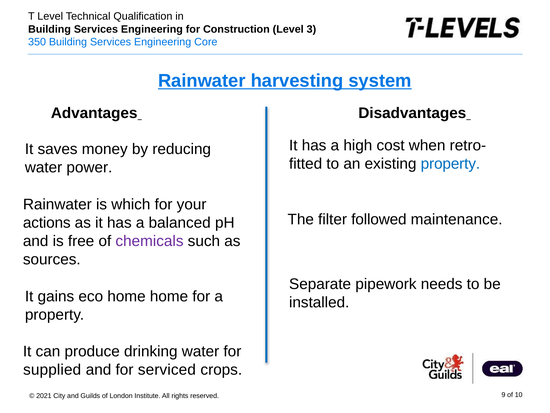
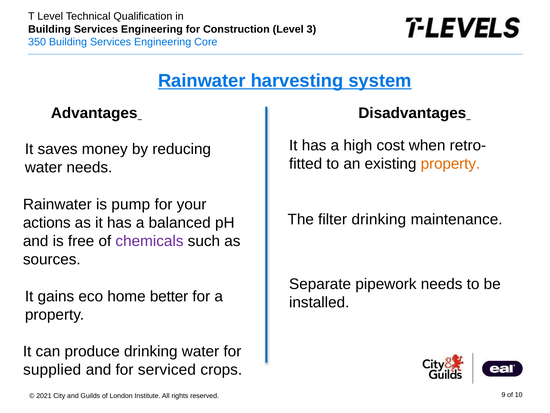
property colour: blue -> orange (450, 164)
water power: power -> needs (89, 167)
which: which -> pump (131, 204)
filter followed: followed -> drinking (379, 219)
home home: home -> better (169, 296)
